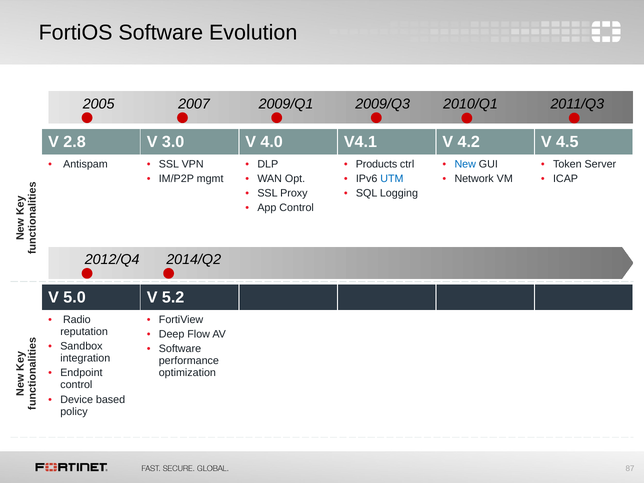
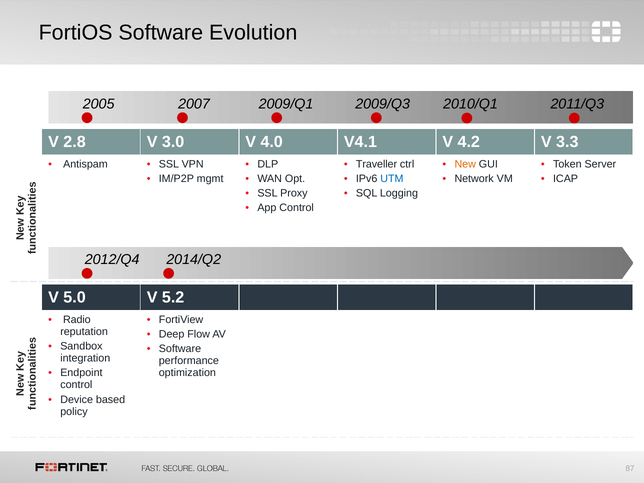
4.5: 4.5 -> 3.3 (567, 142)
Products: Products -> Traveller (377, 164)
New colour: blue -> orange (465, 164)
